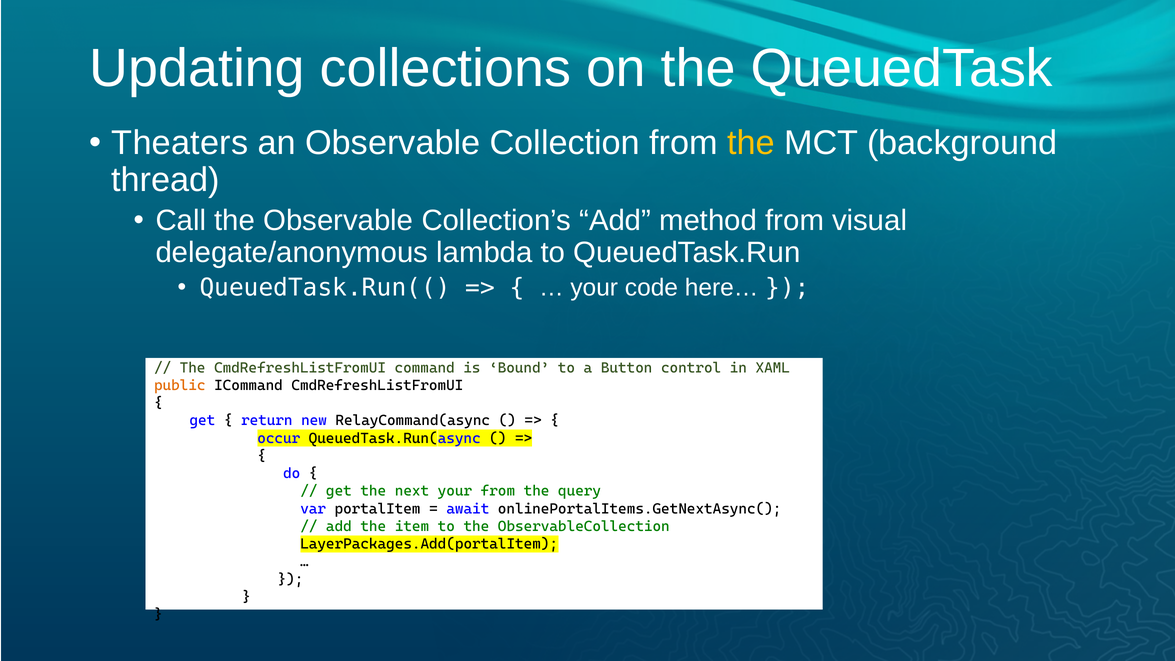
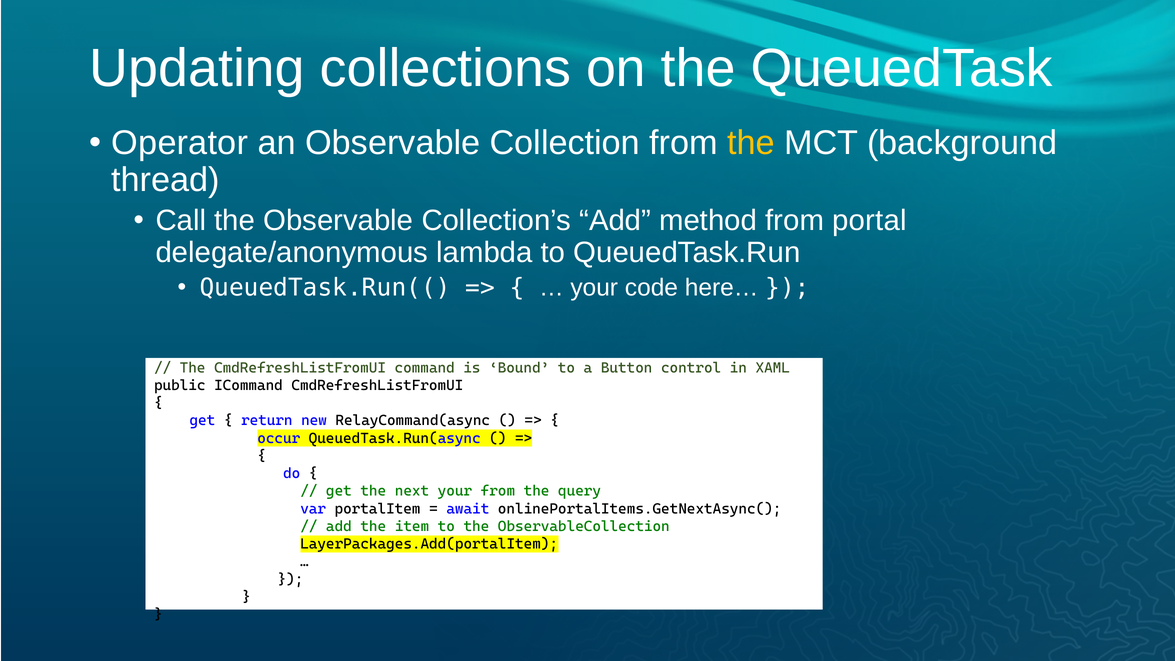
Theaters: Theaters -> Operator (180, 143)
visual: visual -> portal (869, 221)
public colour: orange -> black (180, 385)
